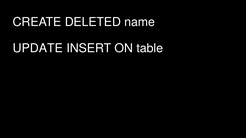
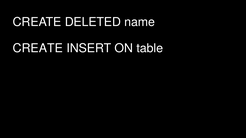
UPDATE: UPDATE -> CREATE (38, 48)
